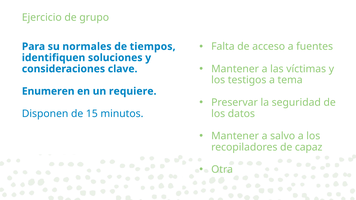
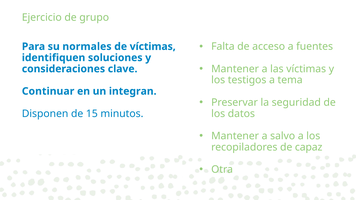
de tiempos: tiempos -> víctimas (153, 47)
Enumeren: Enumeren -> Continuar (48, 91)
requiere: requiere -> integran (133, 91)
